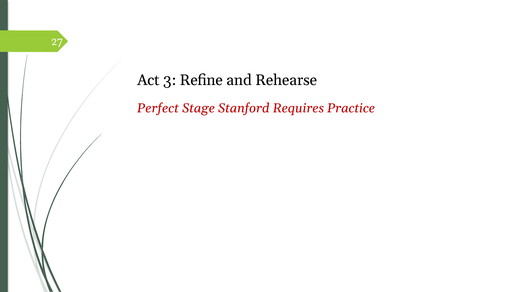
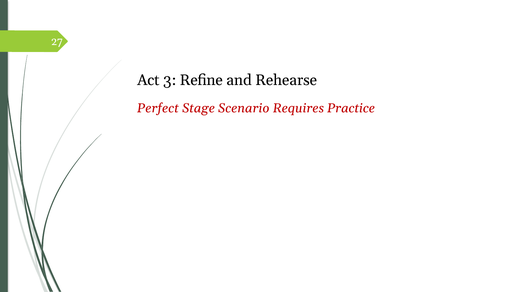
Stanford: Stanford -> Scenario (244, 108)
